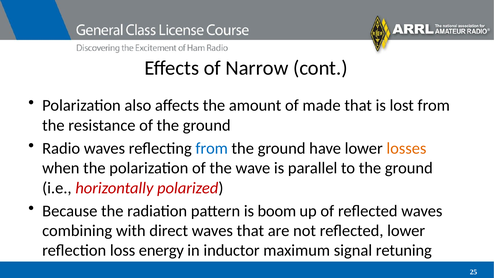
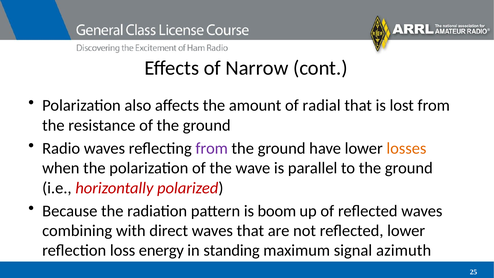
made: made -> radial (322, 105)
from colour: blue -> purple (212, 148)
inductor: inductor -> standing (232, 250)
retuning: retuning -> azimuth (404, 250)
